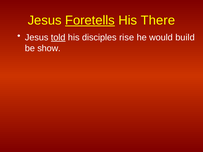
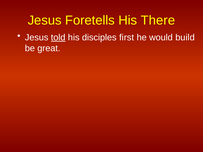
Foretells underline: present -> none (90, 20)
rise: rise -> first (127, 38)
show: show -> great (49, 48)
